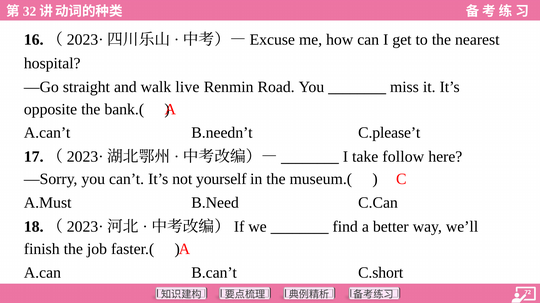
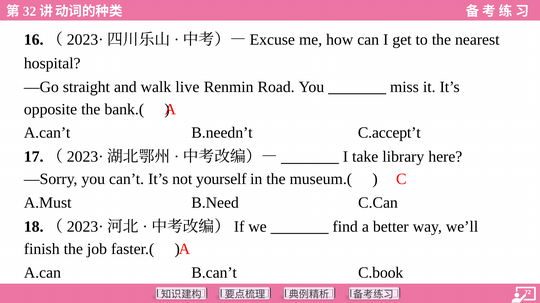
C.please’t: C.please’t -> C.accept’t (389, 133)
follow: follow -> library (403, 157)
C.short: C.short -> C.book (381, 273)
